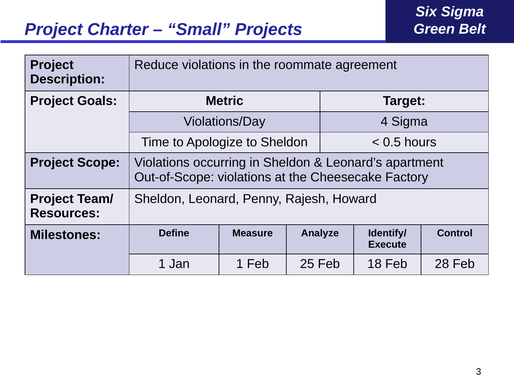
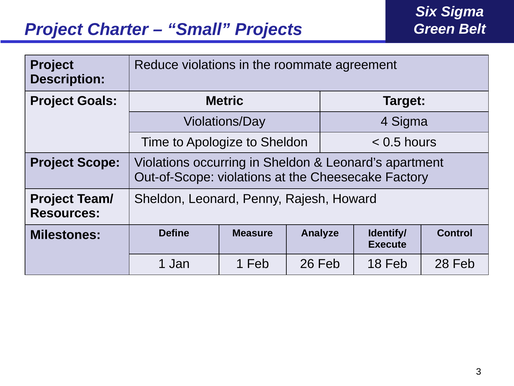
25: 25 -> 26 (307, 264)
